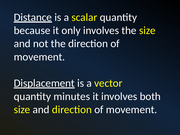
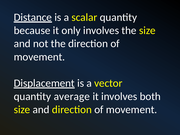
minutes: minutes -> average (72, 96)
